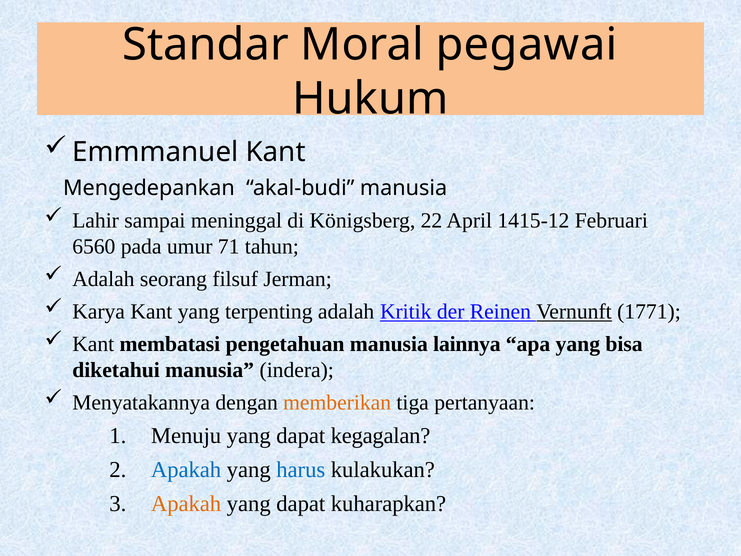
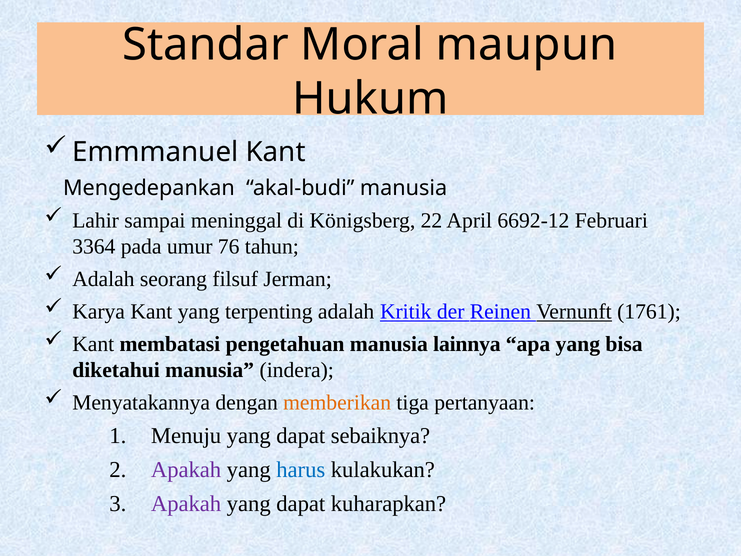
pegawai: pegawai -> maupun (527, 45)
1415-12: 1415-12 -> 6692-12 (533, 220)
6560: 6560 -> 3364 (94, 246)
71: 71 -> 76 (229, 246)
1771: 1771 -> 1761 (649, 311)
kegagalan: kegagalan -> sebaiknya (380, 436)
Apakah colour: blue -> purple (186, 470)
Apakah colour: orange -> purple (186, 504)
